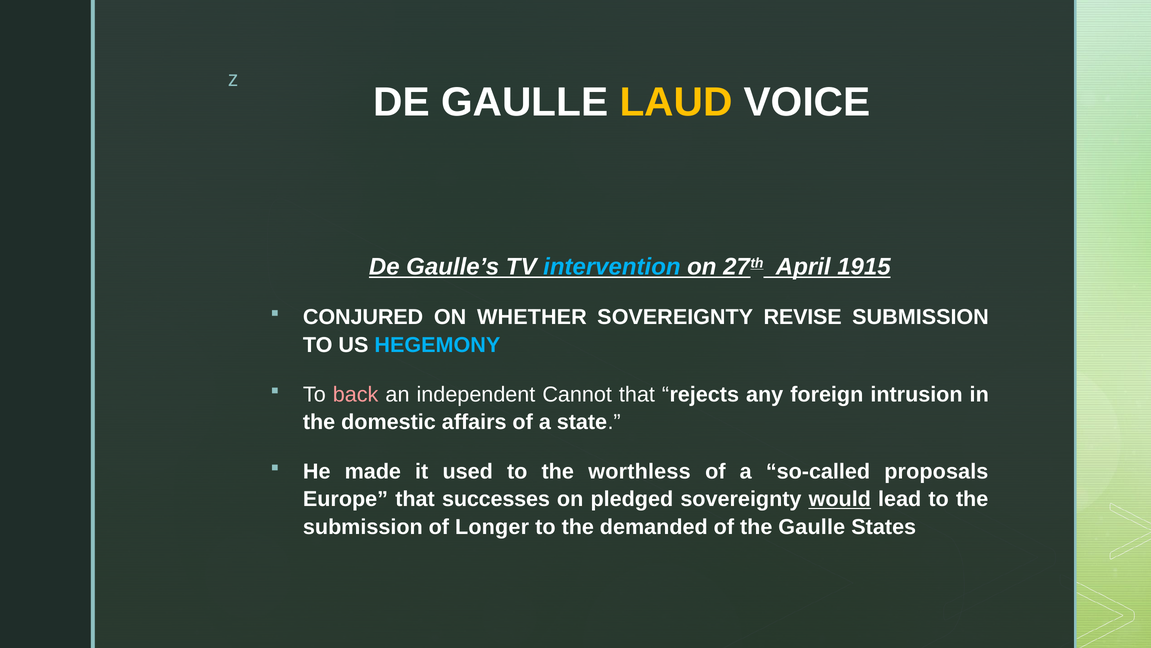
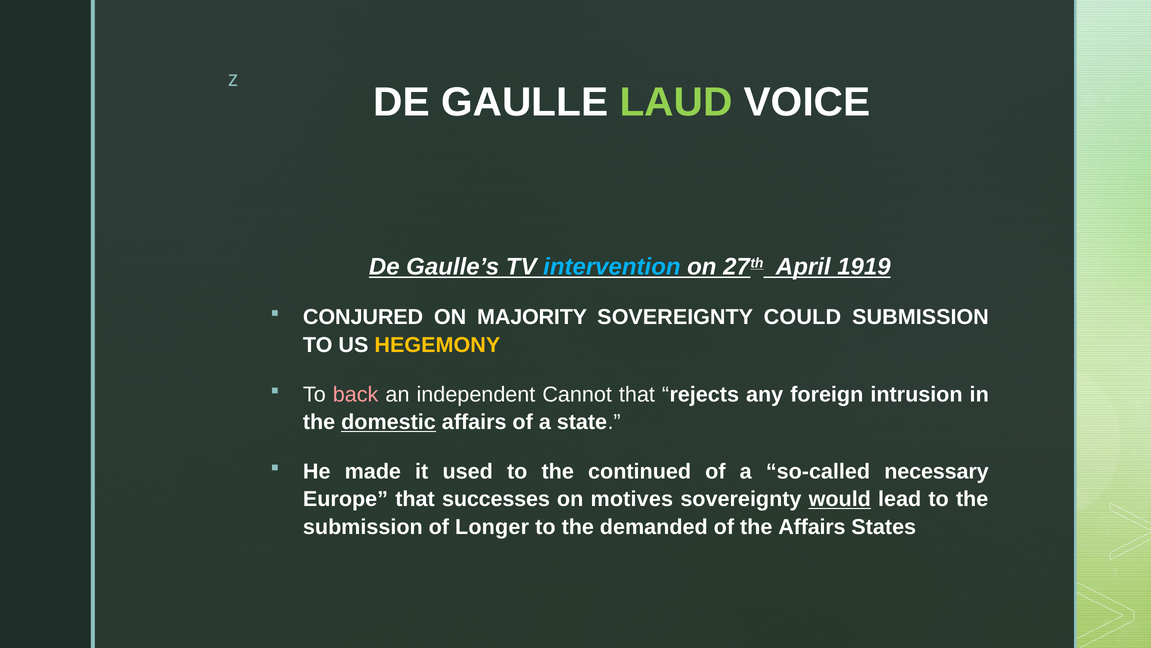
LAUD colour: yellow -> light green (676, 102)
1915: 1915 -> 1919 (864, 267)
WHETHER: WHETHER -> MAJORITY (532, 317)
REVISE: REVISE -> COULD (802, 317)
HEGEMONY colour: light blue -> yellow (437, 345)
domestic underline: none -> present (389, 422)
worthless: worthless -> continued (640, 471)
proposals: proposals -> necessary (936, 471)
pledged: pledged -> motives (632, 499)
the Gaulle: Gaulle -> Affairs (812, 526)
